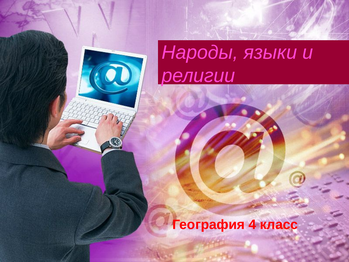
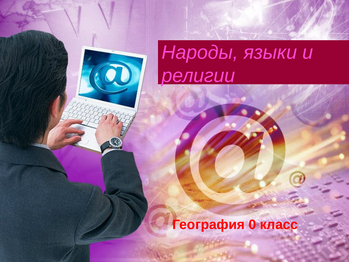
4: 4 -> 0 (252, 224)
